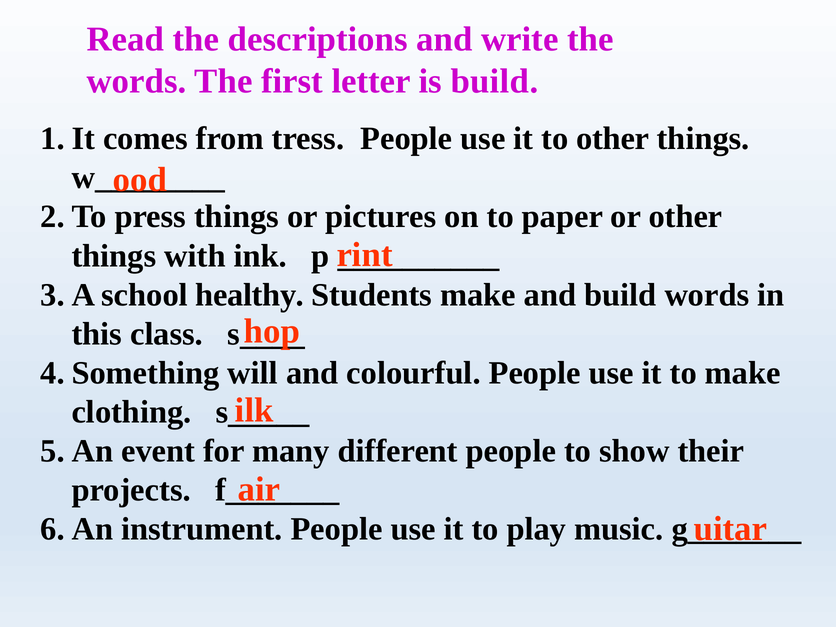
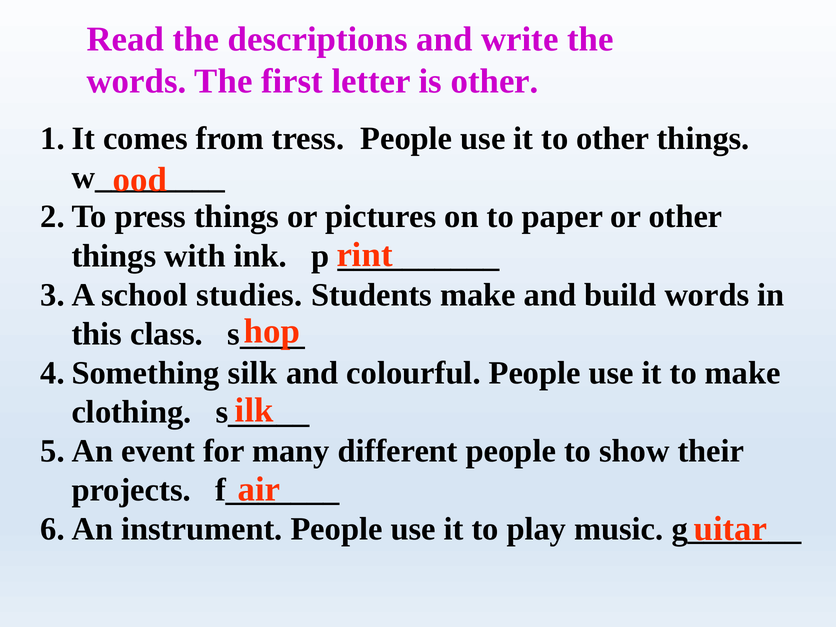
is build: build -> other (495, 81)
healthy: healthy -> studies (249, 295)
will: will -> silk (253, 373)
